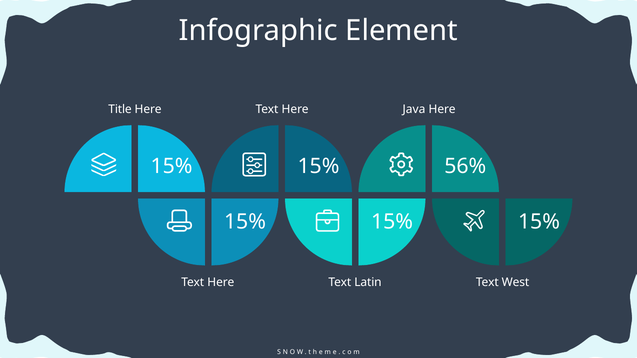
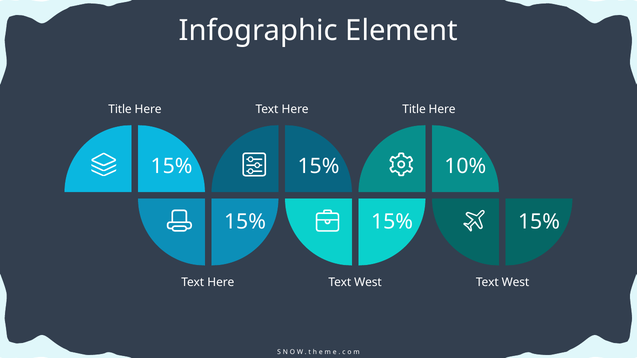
Here Java: Java -> Title (414, 109)
56%: 56% -> 10% (465, 166)
Latin: Latin -> West (368, 283)
